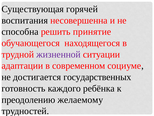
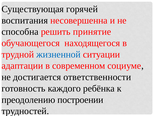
жизненной colour: purple -> blue (58, 54)
государственных: государственных -> ответственности (97, 77)
желаемому: желаемому -> построении (80, 99)
